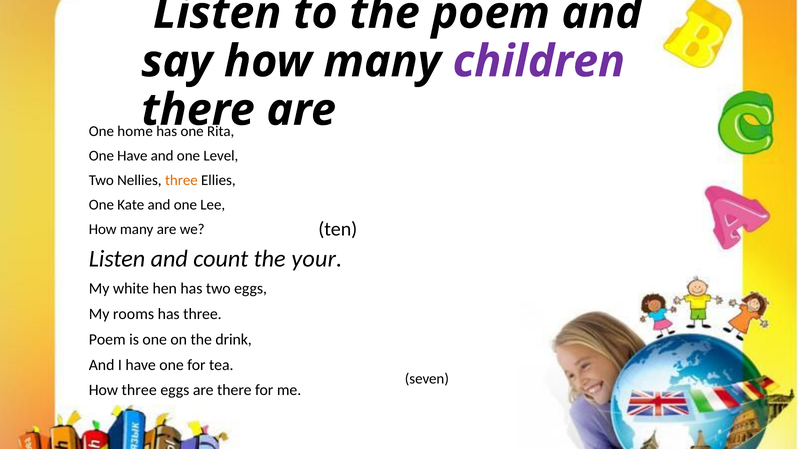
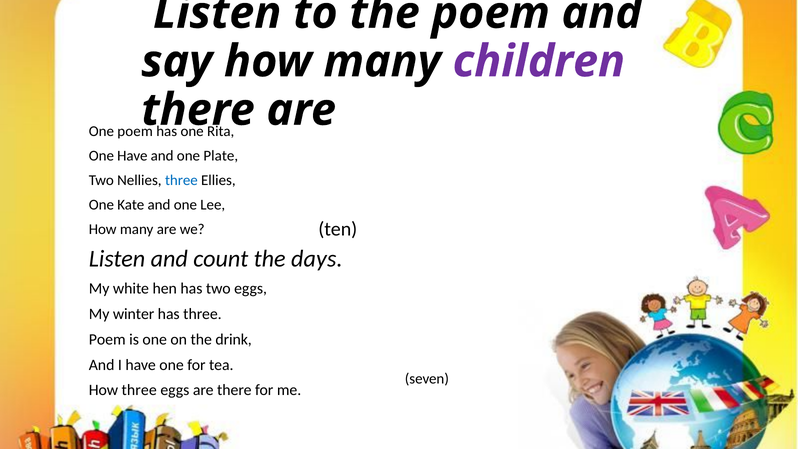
One home: home -> poem (135, 131)
Level: Level -> Plate (221, 156)
three colour: orange -> blue (181, 180)
your: your -> days (317, 259)
rooms: rooms -> winter (134, 314)
